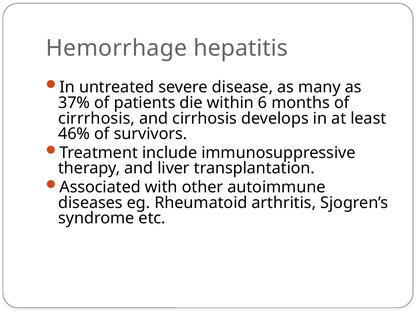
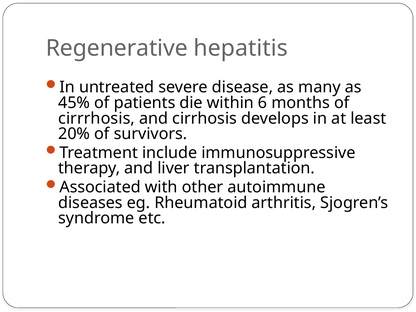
Hemorrhage: Hemorrhage -> Regenerative (117, 48)
37%: 37% -> 45% (74, 103)
46%: 46% -> 20% (74, 134)
